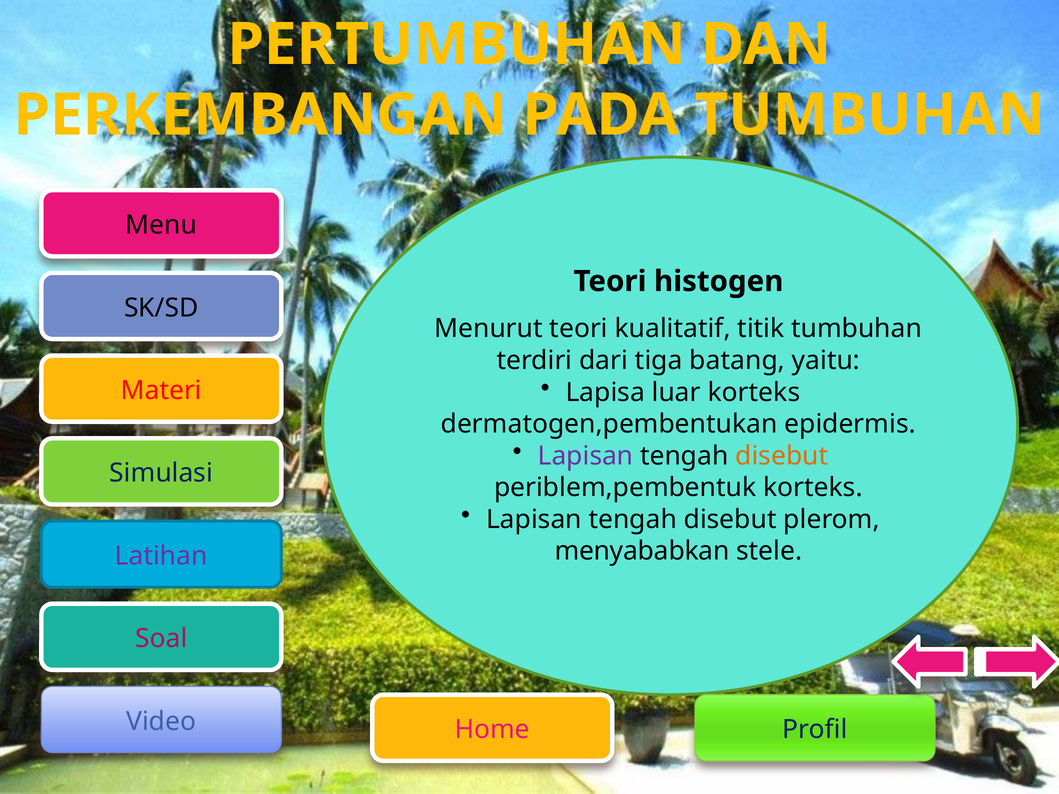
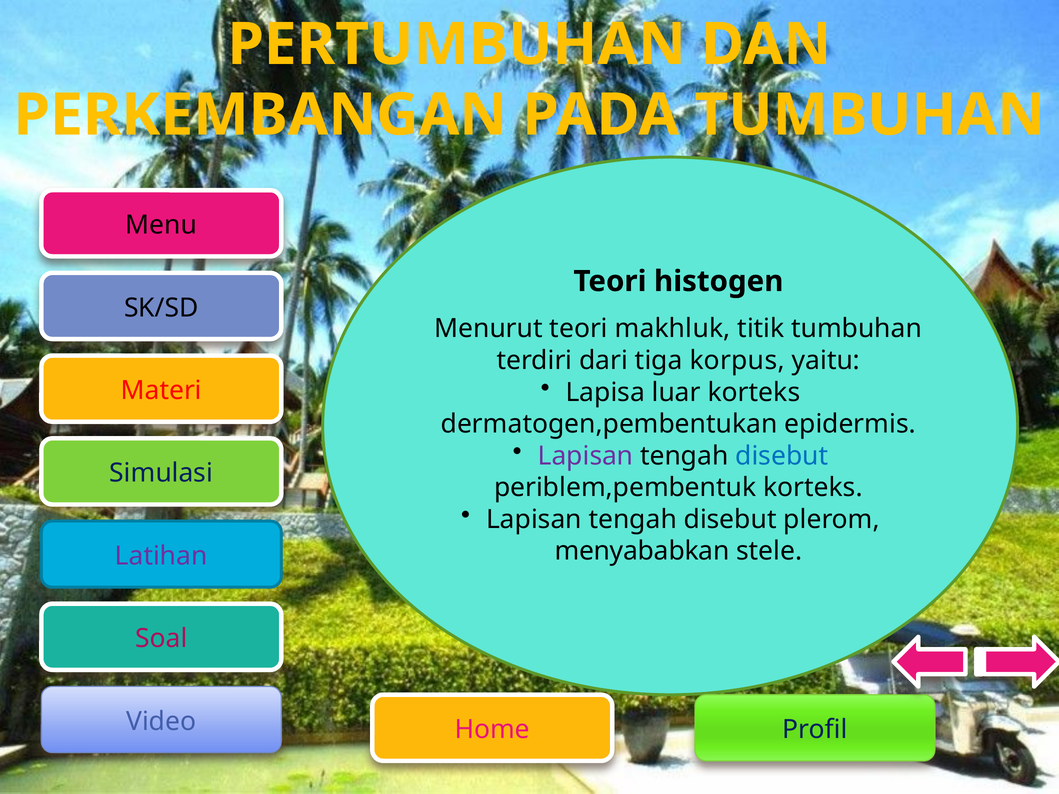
kualitatif: kualitatif -> makhluk (673, 329)
batang: batang -> korpus (737, 361)
disebut colour: orange -> blue (782, 456)
